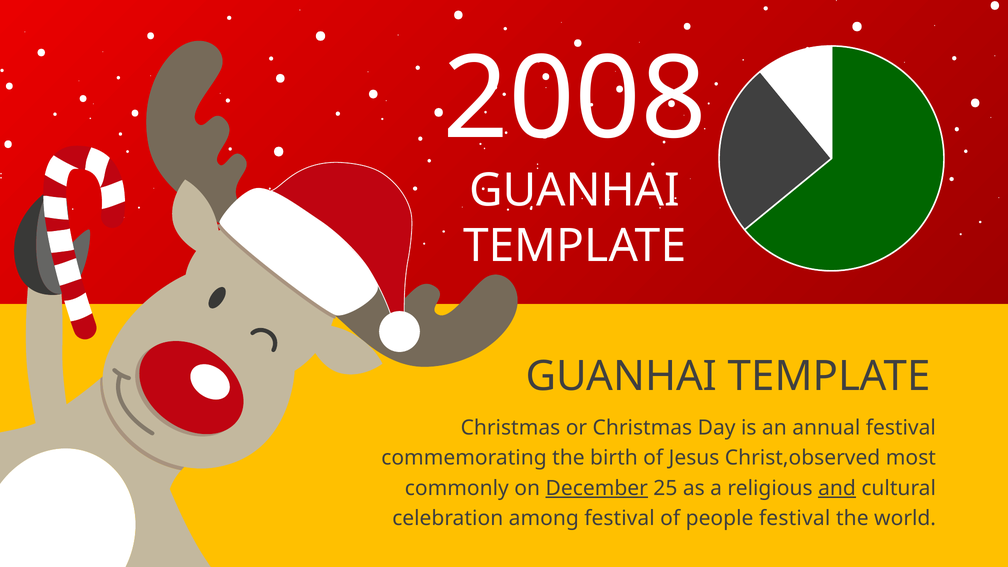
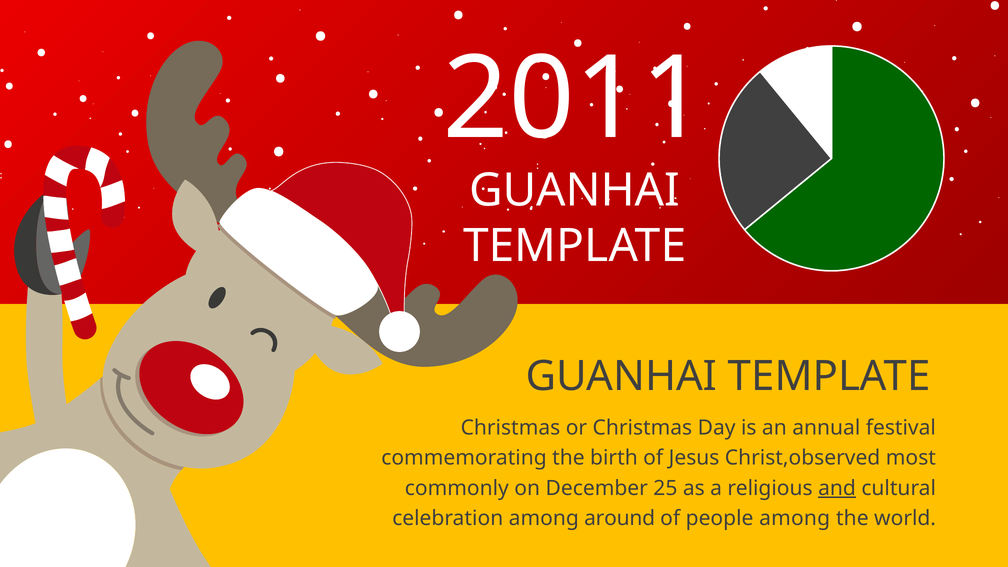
2008: 2008 -> 2011 (575, 99)
December underline: present -> none (597, 488)
among festival: festival -> around (620, 519)
people festival: festival -> among (795, 519)
